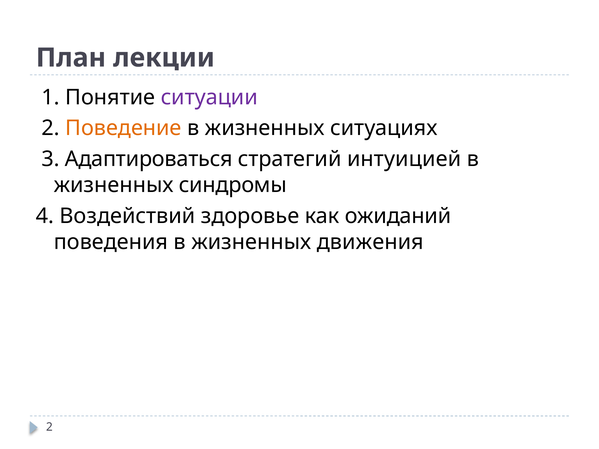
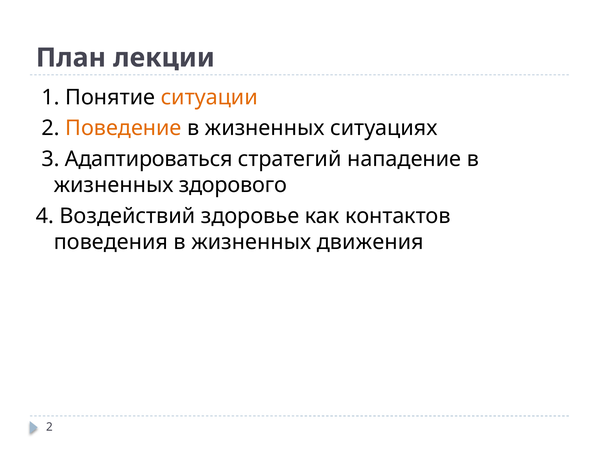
ситуации colour: purple -> orange (209, 97)
интуицией: интуицией -> нападение (404, 159)
синдромы: синдромы -> здорового (233, 185)
ожиданий: ожиданий -> контактов (398, 216)
